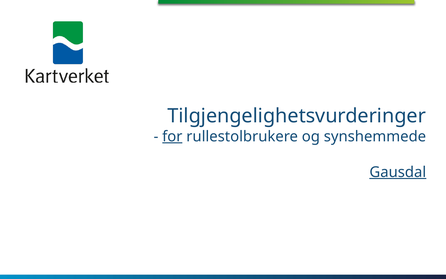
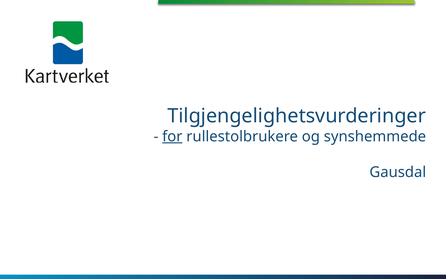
Gausdal underline: present -> none (398, 172)
